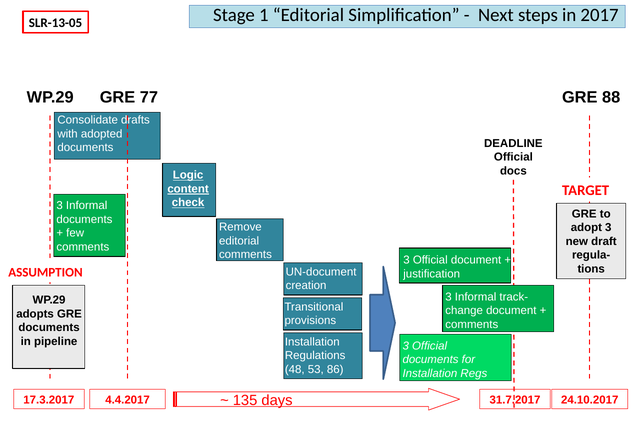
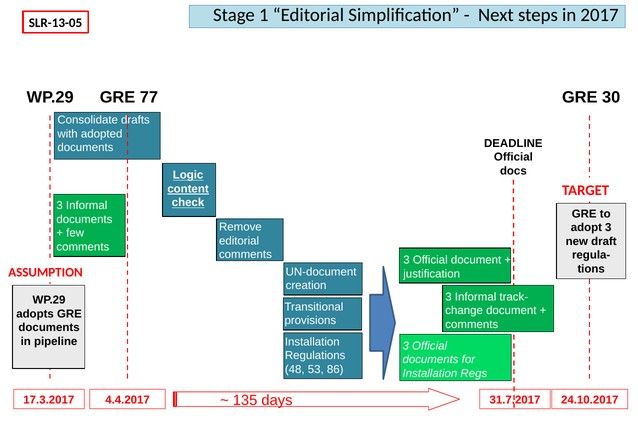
88: 88 -> 30 (611, 97)
